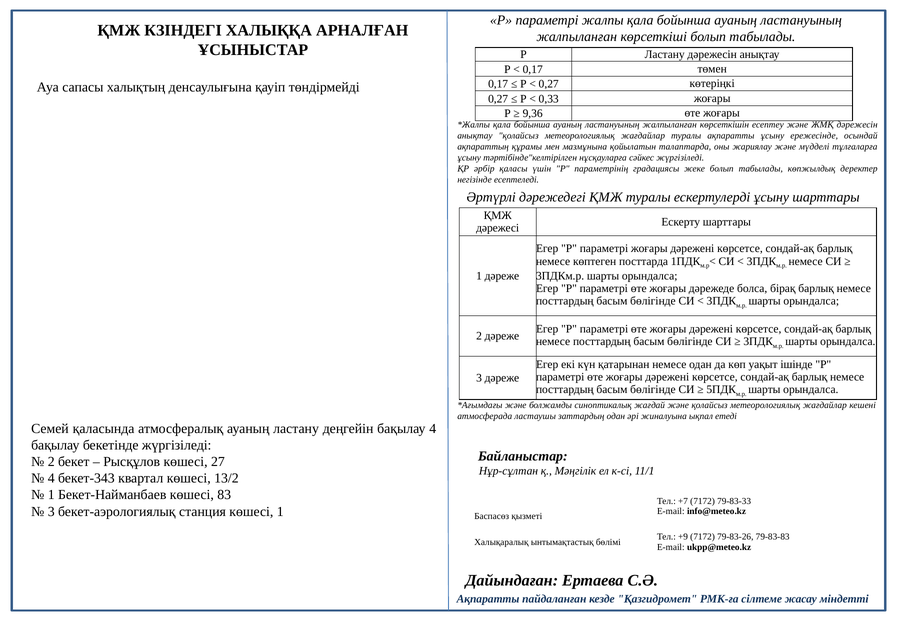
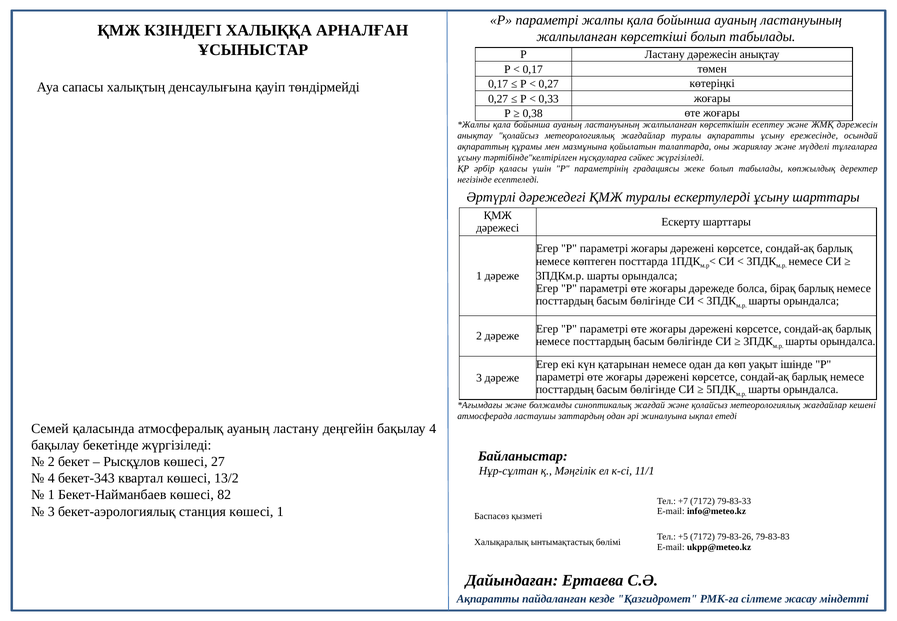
9,36: 9,36 -> 0,38 (533, 114)
83: 83 -> 82 (224, 495)
+9: +9 -> +5 (683, 537)
